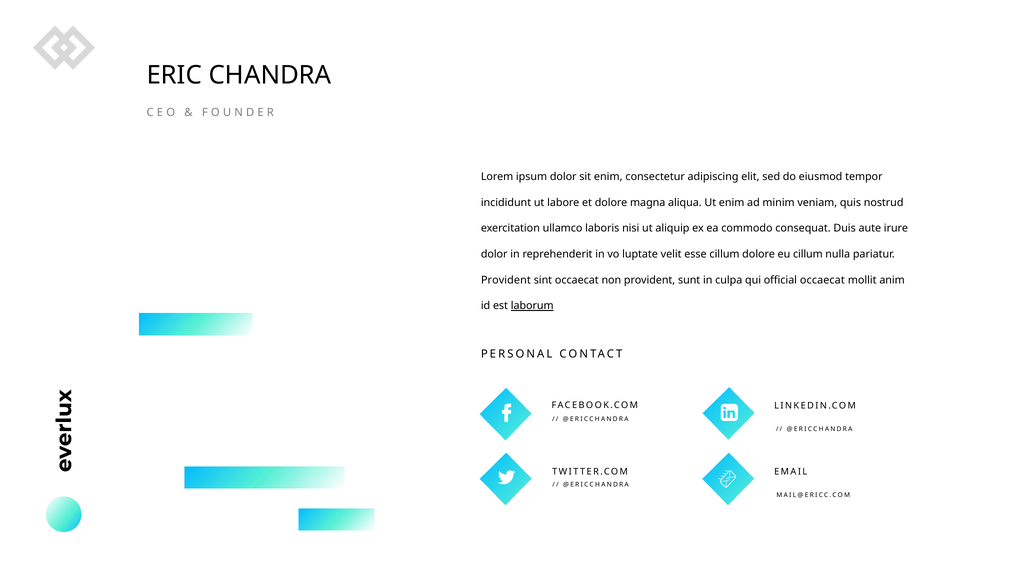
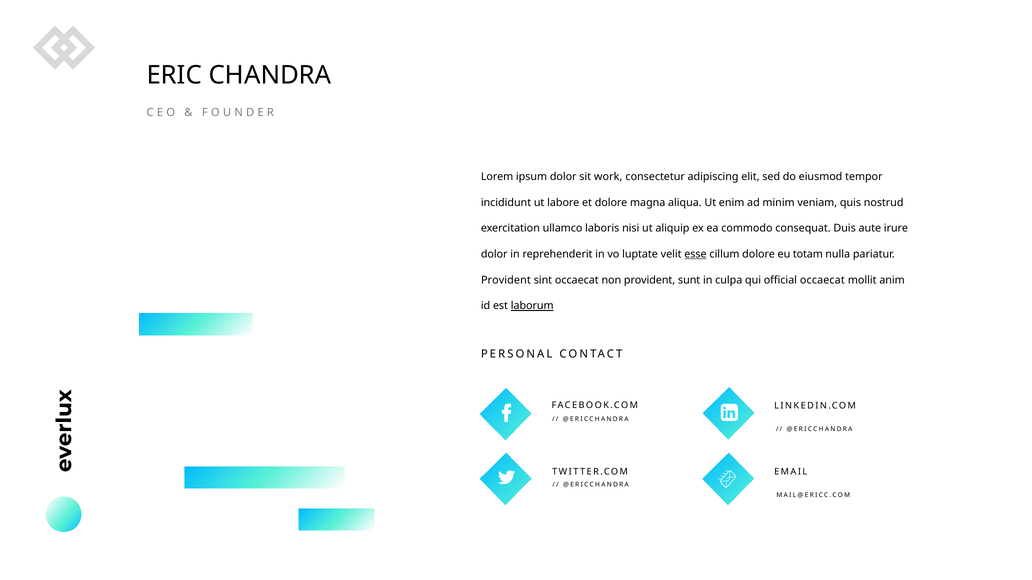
sit enim: enim -> work (608, 177)
esse underline: none -> present (696, 254)
eu cillum: cillum -> totam (808, 254)
